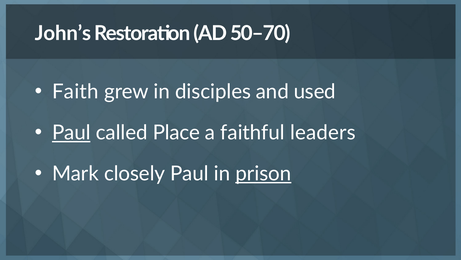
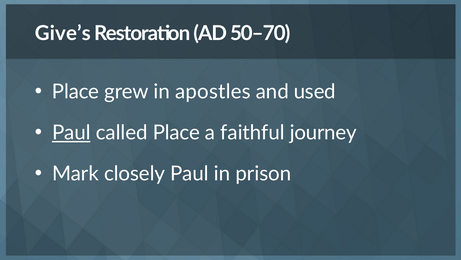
John’s: John’s -> Give’s (63, 33)
Faith: Faith -> Place (76, 91)
disciples: disciples -> apostles (213, 91)
leaders: leaders -> journey (323, 132)
prison underline: present -> none (263, 173)
